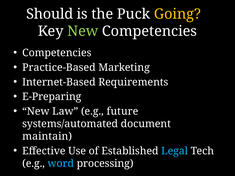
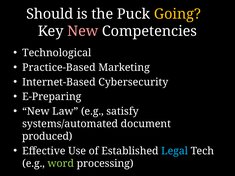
New colour: light green -> pink (83, 31)
Competencies: Competencies -> Technological (57, 53)
Requirements: Requirements -> Cybersecurity (133, 82)
future: future -> satisfy (123, 111)
maintain: maintain -> produced (47, 137)
word colour: light blue -> light green (61, 164)
